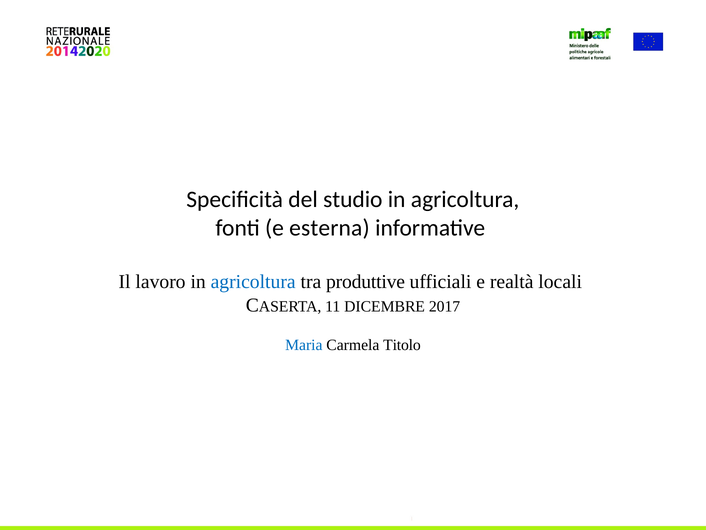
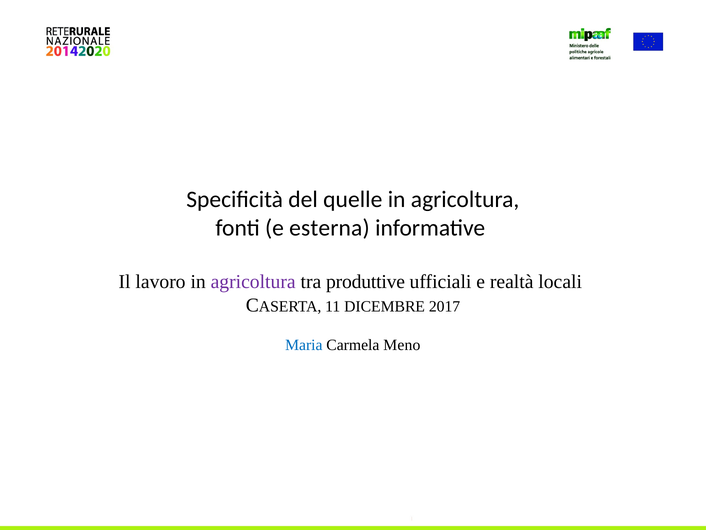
studio: studio -> quelle (353, 199)
agricoltura colour: blue -> purple (253, 281)
Titolo: Titolo -> Meno (402, 345)
